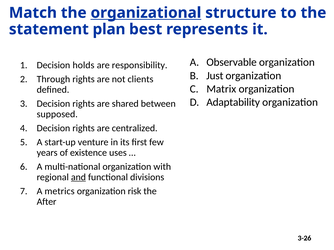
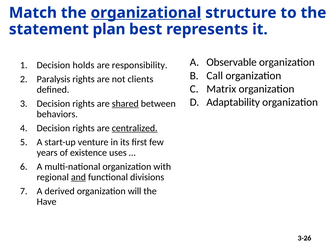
Just: Just -> Call (215, 76)
Through: Through -> Paralysis (54, 79)
shared underline: none -> present (125, 104)
supposed: supposed -> behaviors (57, 114)
centralized underline: none -> present (135, 128)
metrics: metrics -> derived (60, 191)
risk: risk -> will (135, 191)
After: After -> Have (47, 202)
